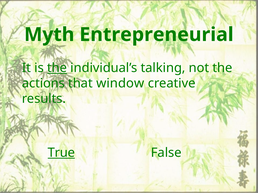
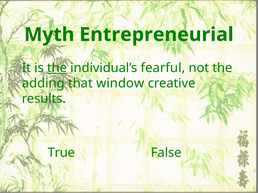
talking: talking -> fearful (163, 68)
actions: actions -> adding (43, 83)
True underline: present -> none (61, 153)
